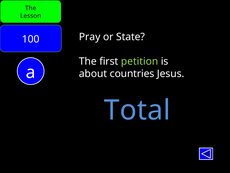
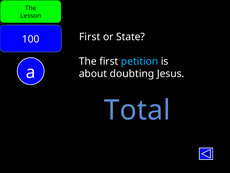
Pray: Pray -> First (90, 37)
petition colour: light green -> light blue (140, 61)
countries: countries -> doubting (132, 74)
